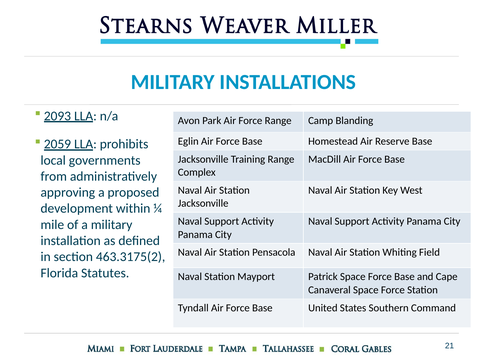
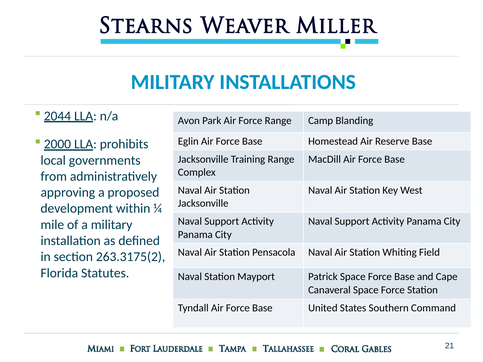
2093: 2093 -> 2044 (57, 116)
2059: 2059 -> 2000 (57, 144)
463.3175(2: 463.3175(2 -> 263.3175(2 (131, 257)
